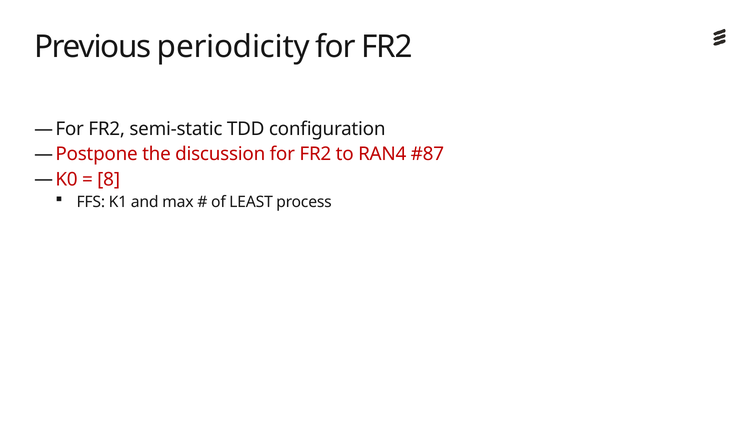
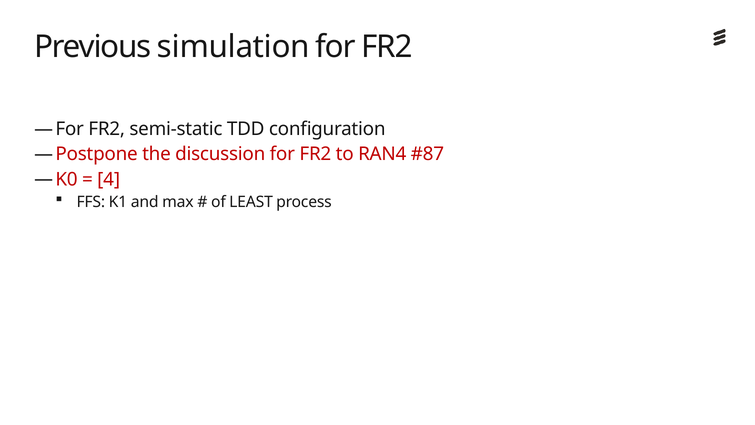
periodicity: periodicity -> simulation (233, 47)
8: 8 -> 4 (109, 179)
